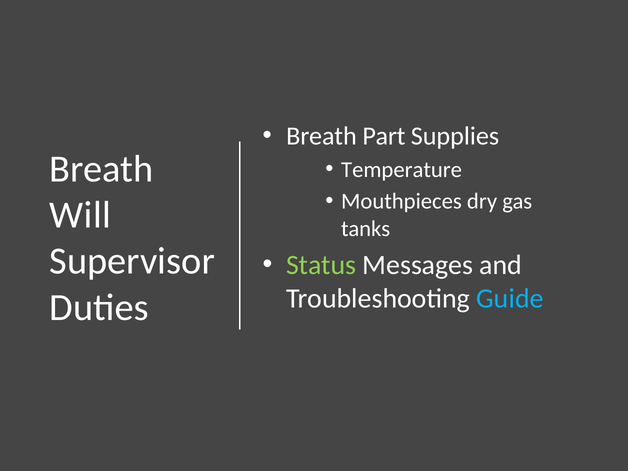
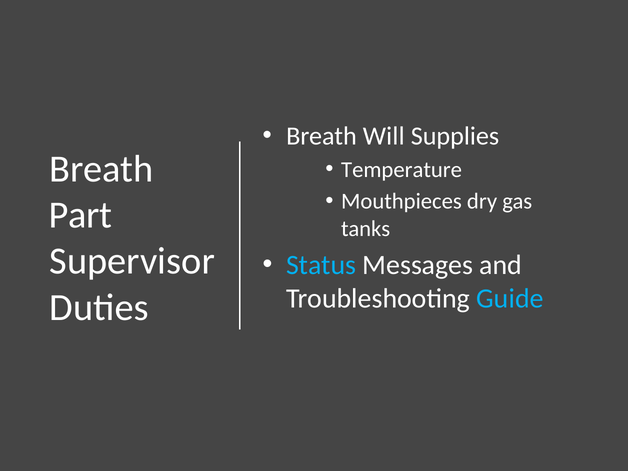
Part: Part -> Will (384, 136)
Will: Will -> Part (81, 215)
Status colour: light green -> light blue (321, 265)
